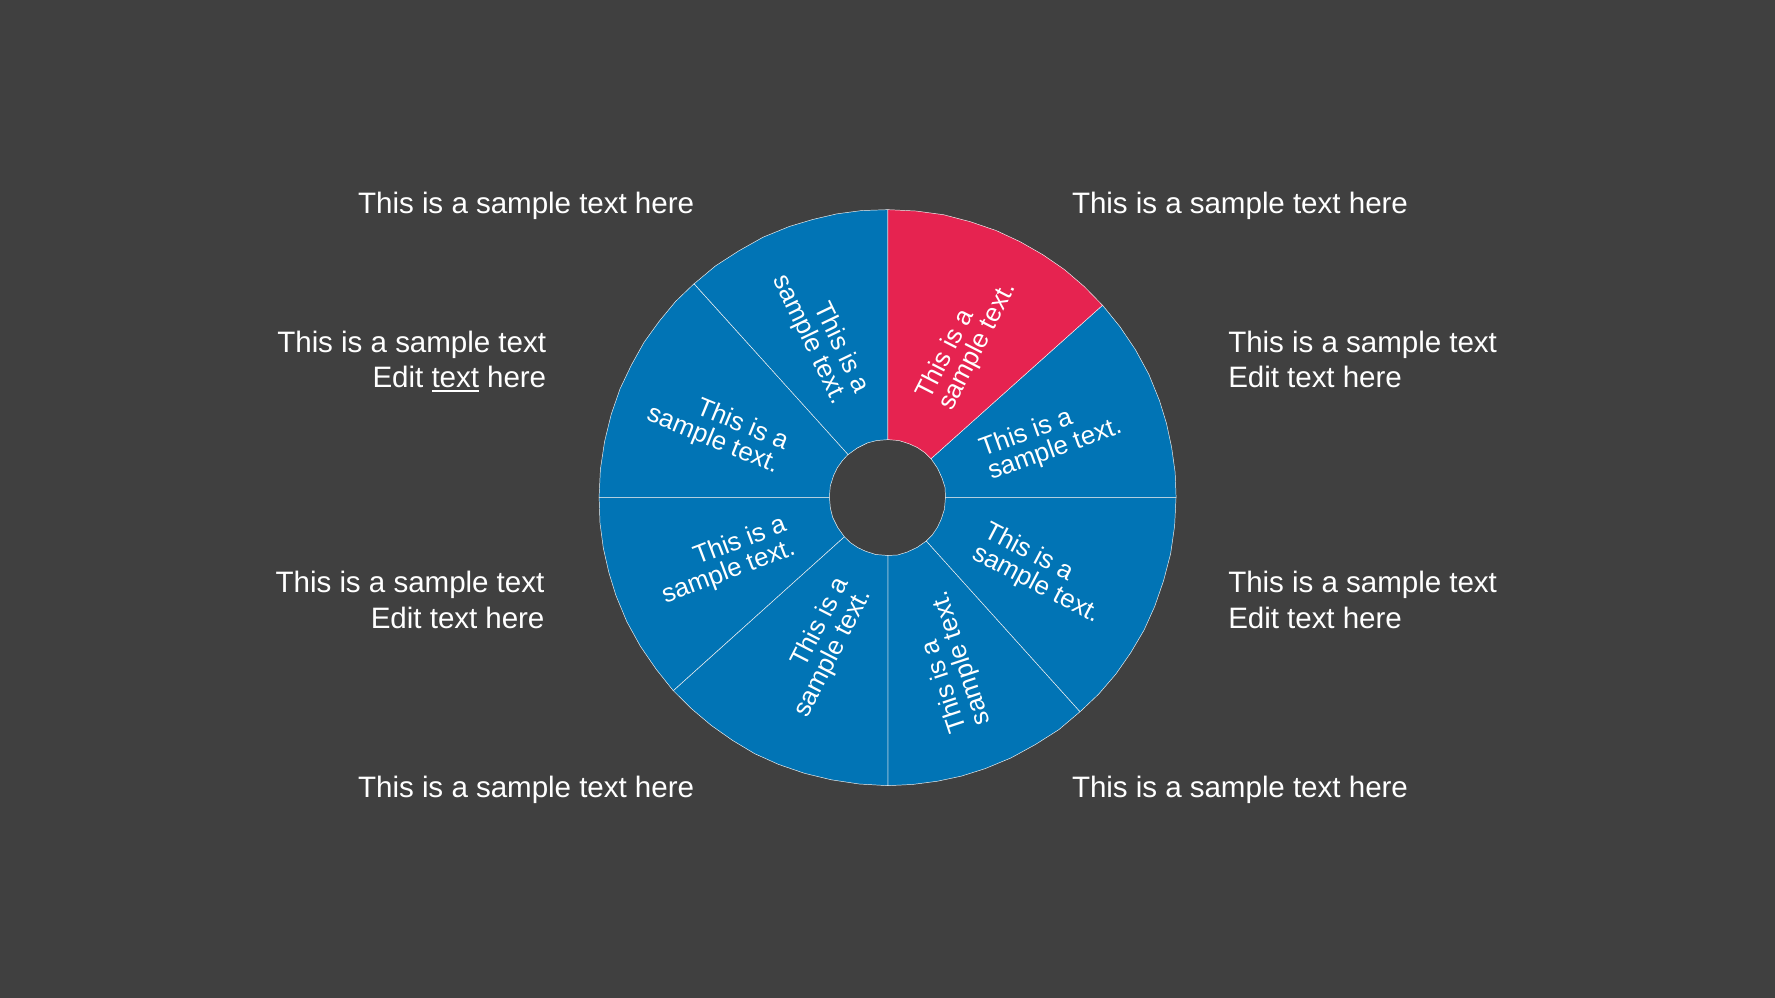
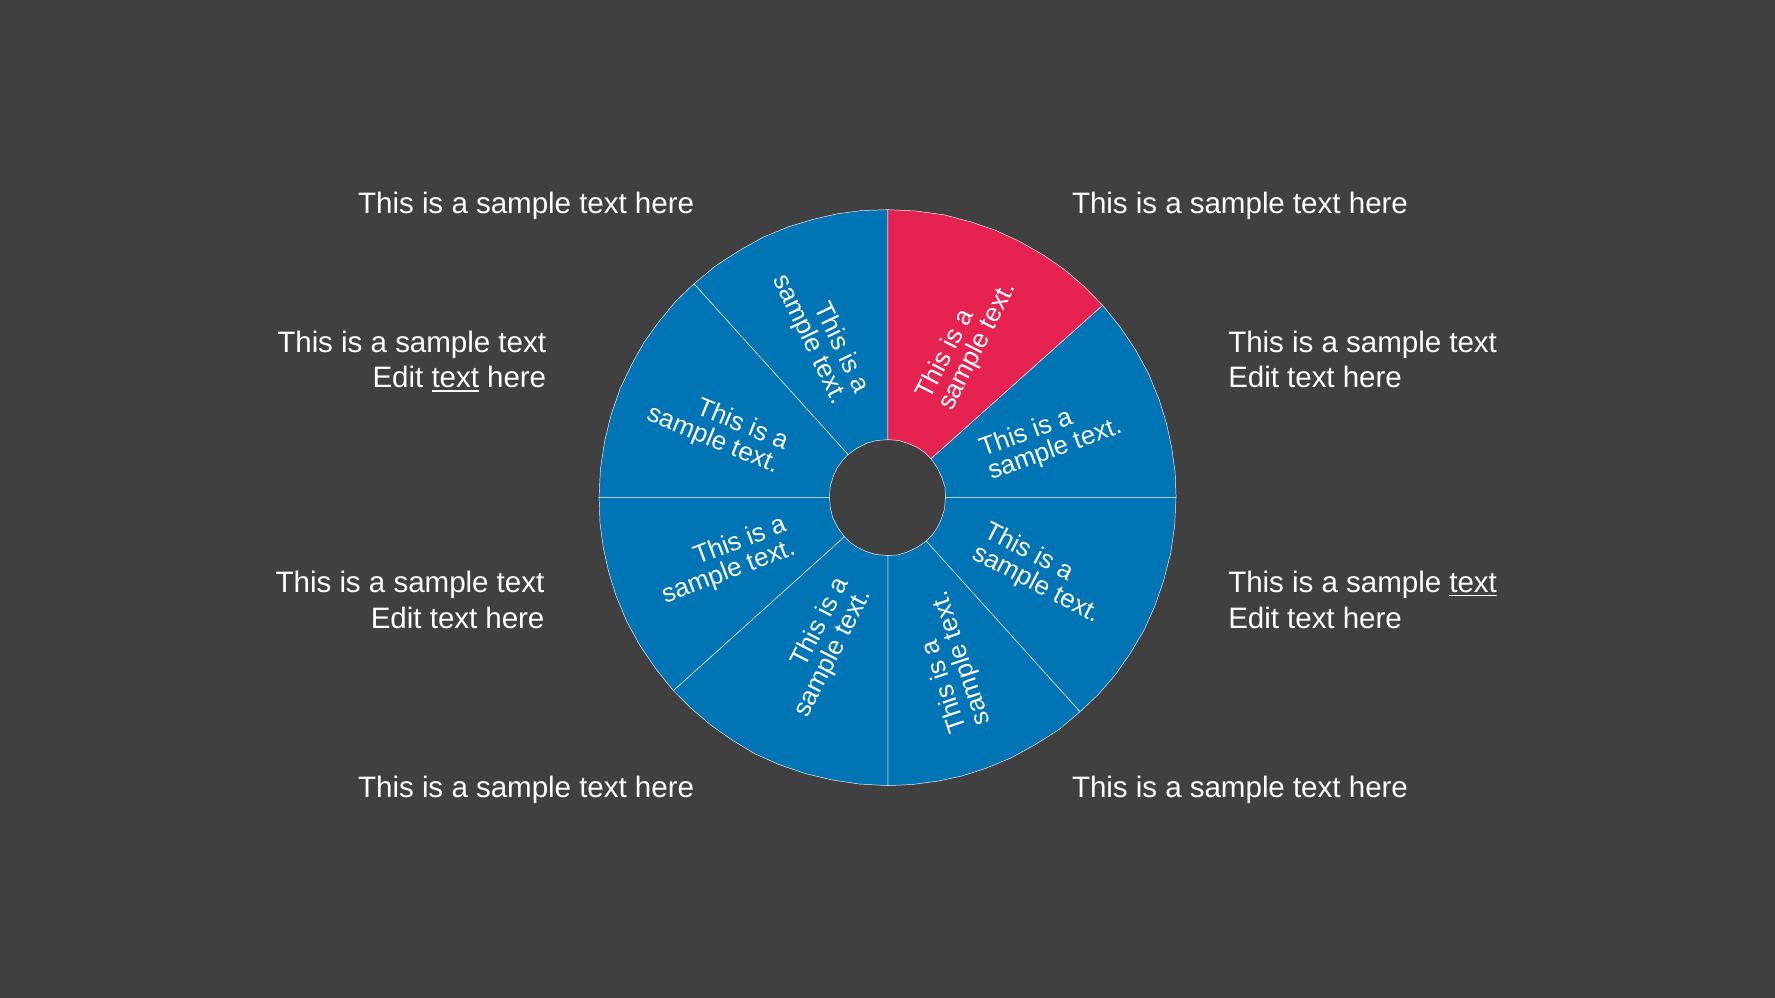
text underline: none -> present (1473, 583)
